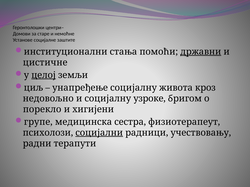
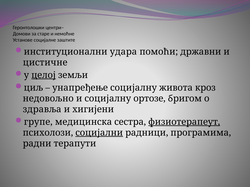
стања: стања -> удара (123, 52)
државни underline: present -> none (201, 52)
узроке: узроке -> ортозе (149, 99)
порекло: порекло -> здравља (42, 110)
физиотерапеут underline: none -> present (184, 122)
учествовању: учествовању -> програмима (201, 133)
